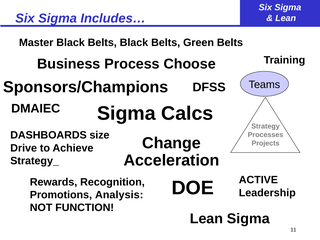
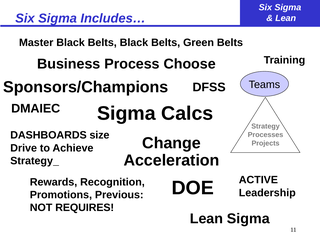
Analysis: Analysis -> Previous (119, 195)
FUNCTION: FUNCTION -> REQUIRES (85, 208)
